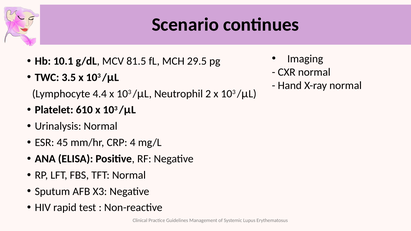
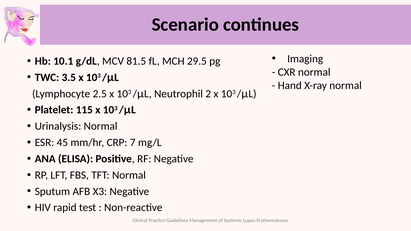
4.4: 4.4 -> 2.5 (100, 94)
610: 610 -> 115 (84, 110)
4: 4 -> 7 (133, 143)
